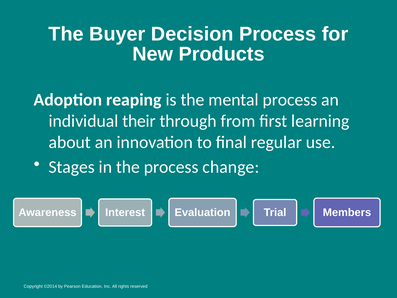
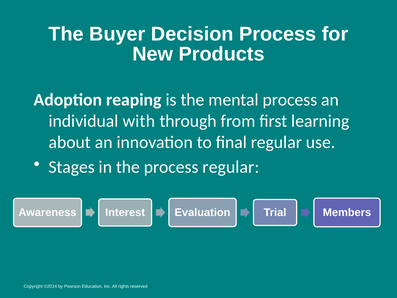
their: their -> with (139, 121)
process change: change -> regular (231, 167)
